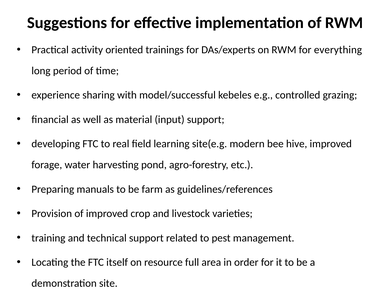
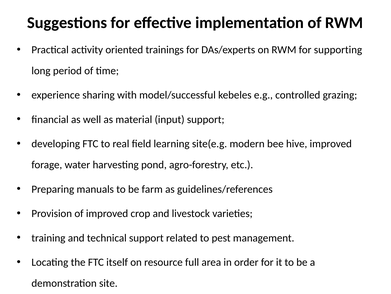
everything: everything -> supporting (338, 50)
